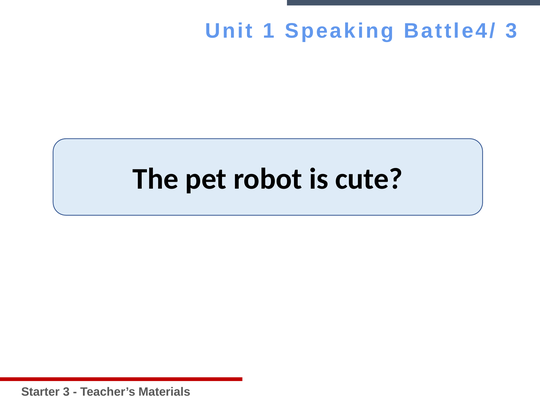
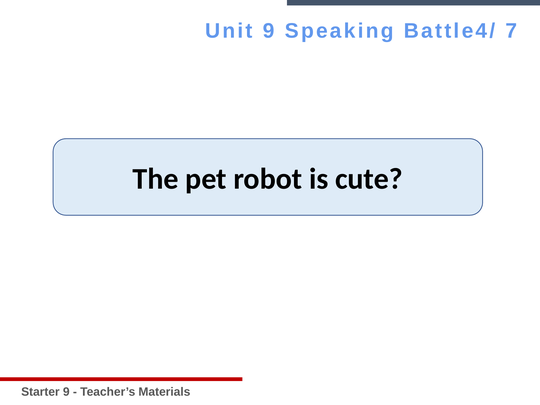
Unit 1: 1 -> 9 (269, 31)
Battle4/ 3: 3 -> 7 (511, 31)
Starter 3: 3 -> 9 (66, 392)
